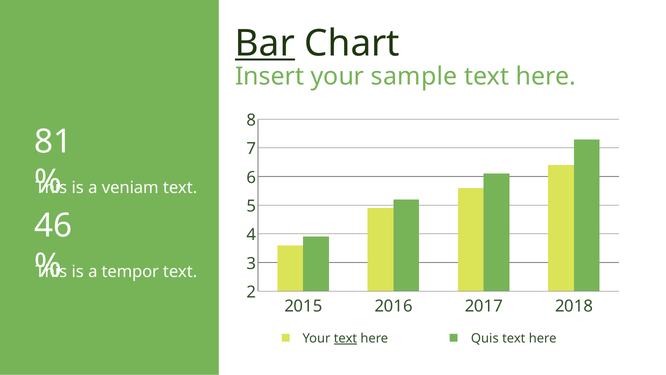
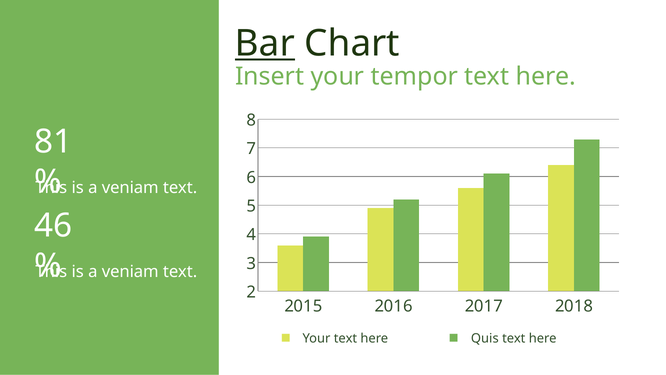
sample: sample -> tempor (414, 76)
tempor: tempor -> veniam (130, 271)
text underline: present -> none (345, 338)
